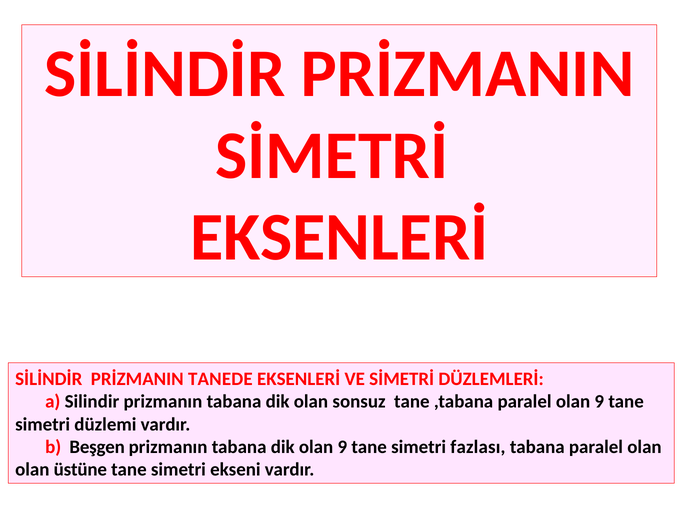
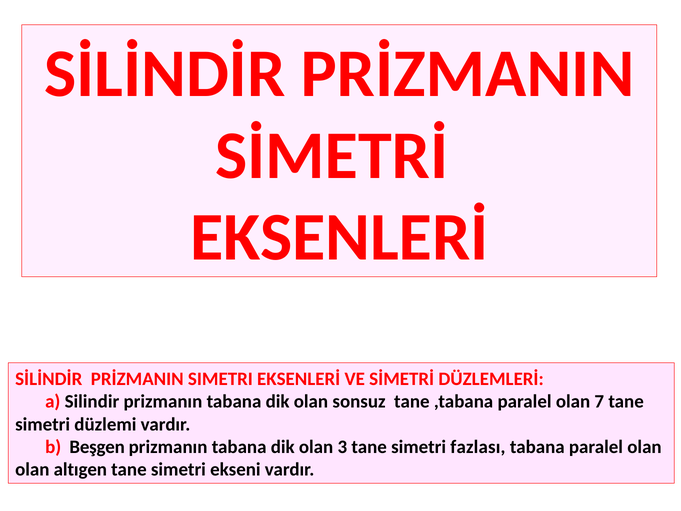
PRİZMANIN TANEDE: TANEDE -> SIMETRI (220, 379)
paralel olan 9: 9 -> 7 (599, 401)
dik olan 9: 9 -> 3 (342, 447)
üstüne: üstüne -> altıgen (80, 469)
